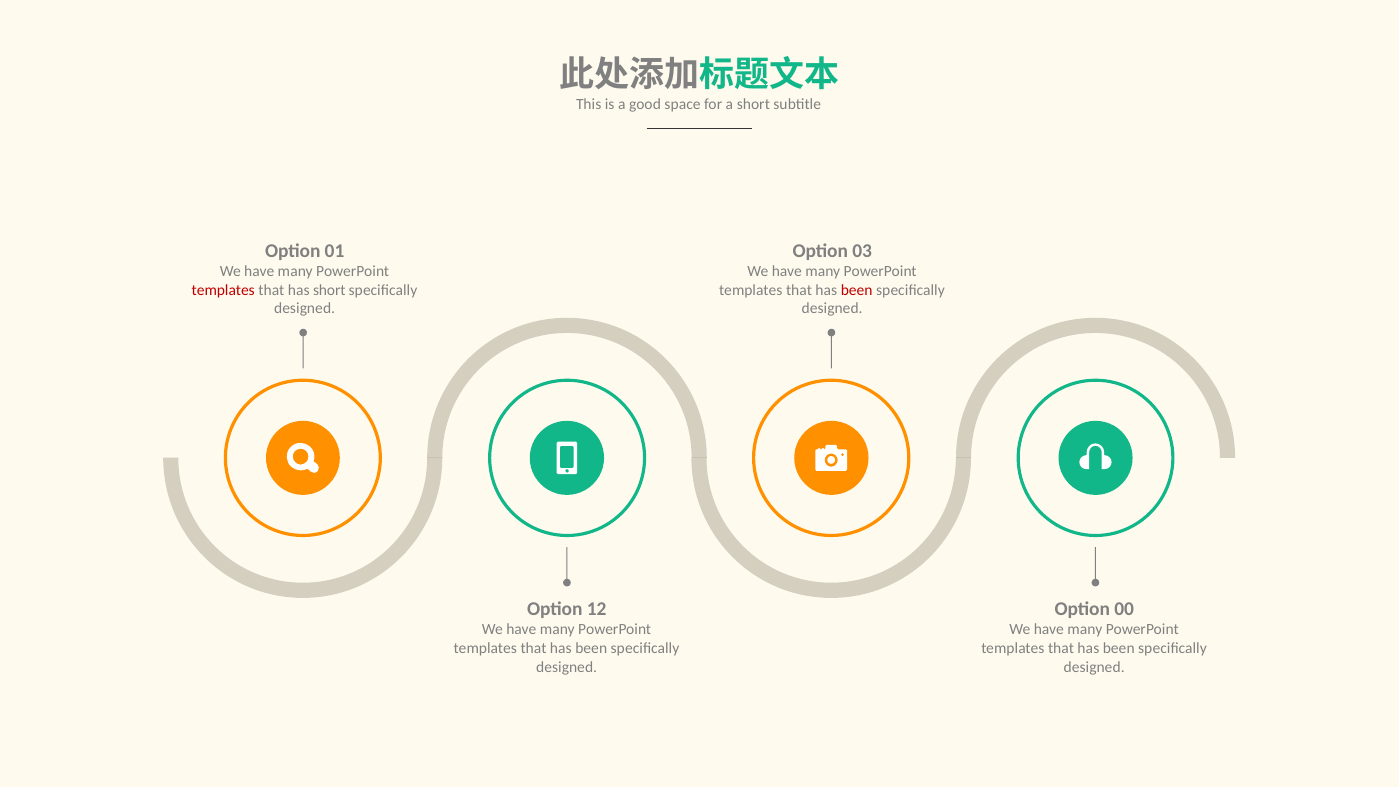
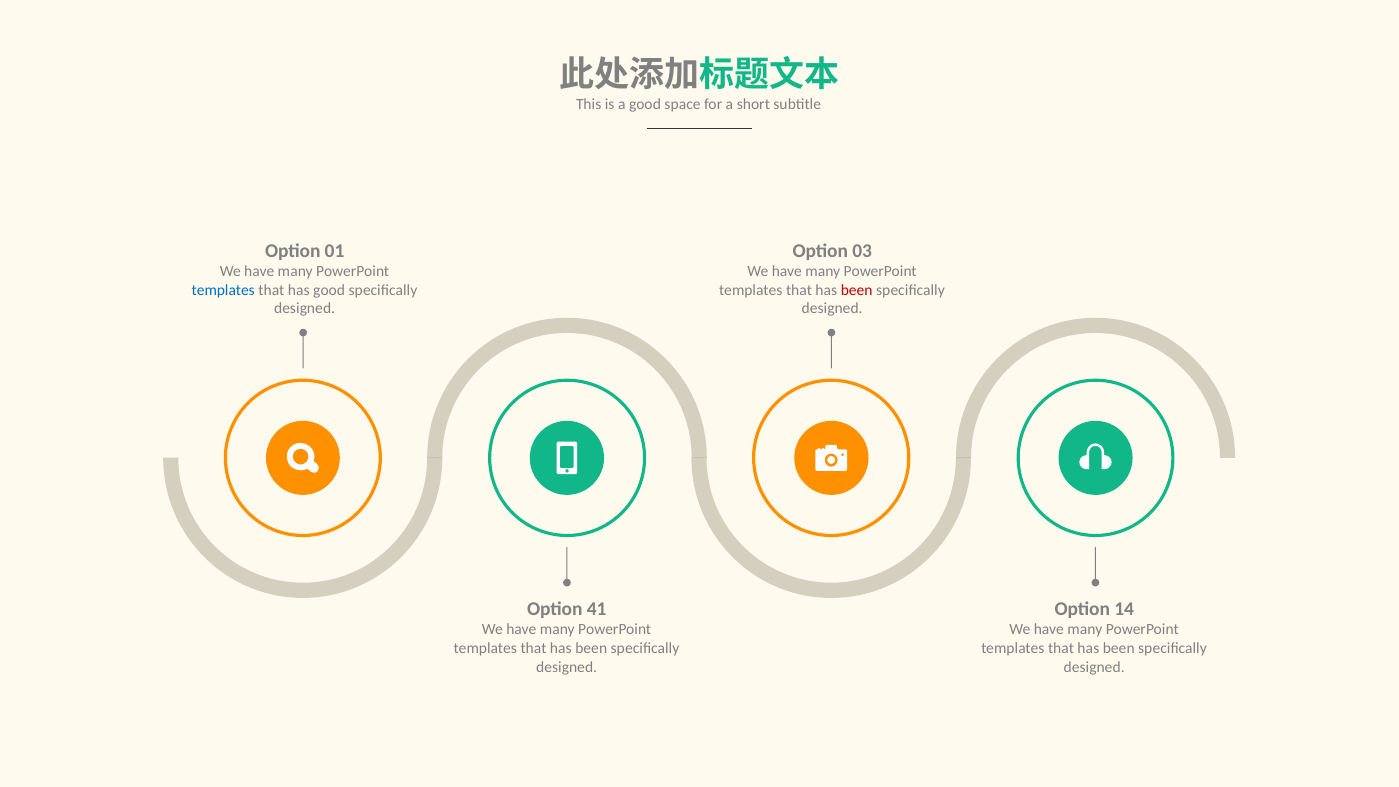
templates colour: red -> blue (223, 290)
has short: short -> good (329, 290)
12: 12 -> 41 (597, 609)
00: 00 -> 14 (1124, 609)
